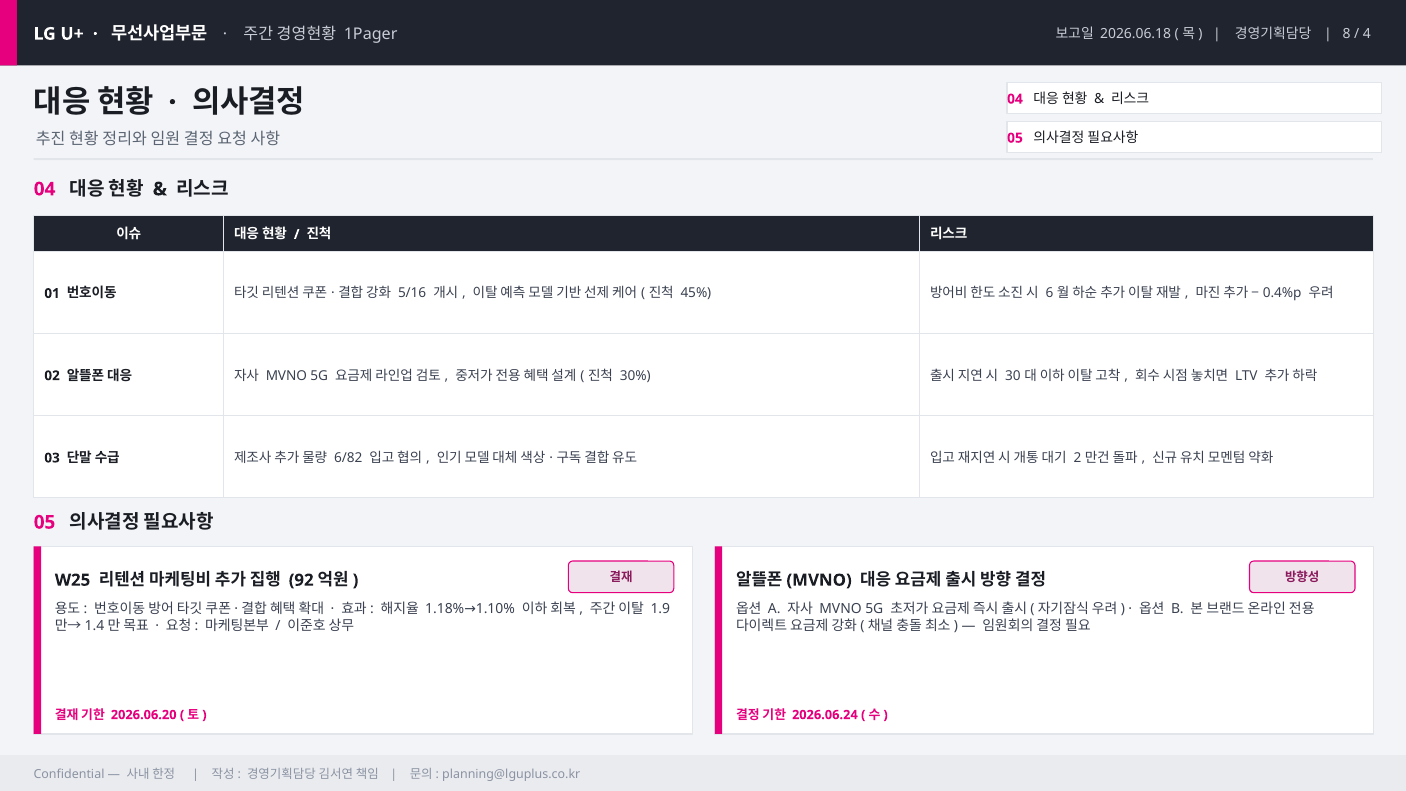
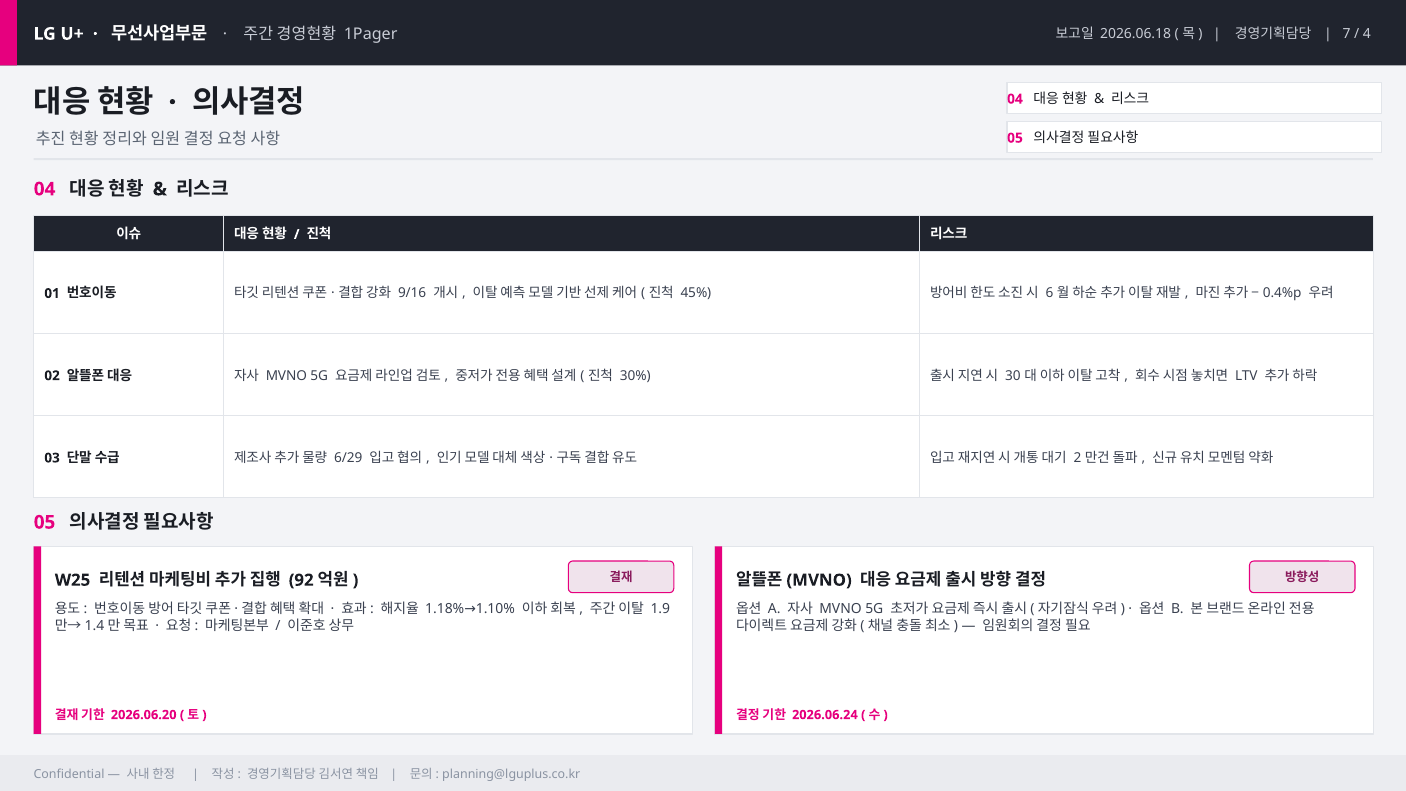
8: 8 -> 7 (1347, 34)
5/16: 5/16 -> 9/16 (412, 293)
6/82: 6/82 -> 6/29 (348, 458)
